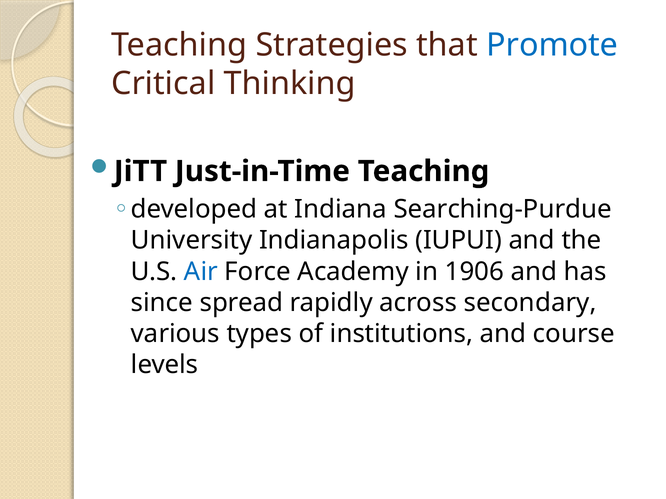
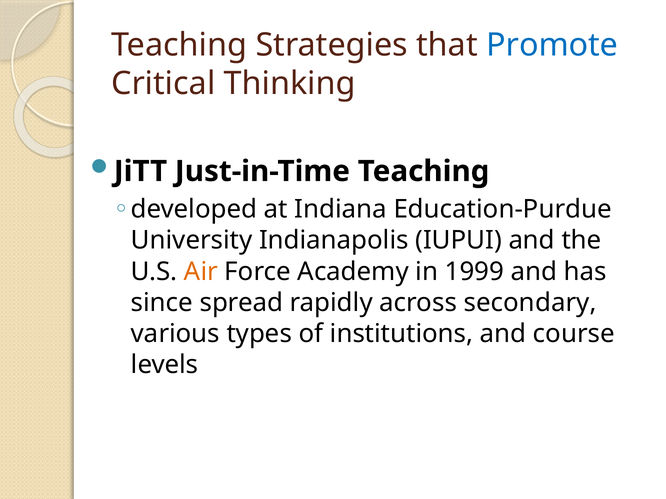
Searching-Purdue: Searching-Purdue -> Education-Purdue (503, 210)
Air colour: blue -> orange (201, 272)
1906: 1906 -> 1999 (474, 272)
